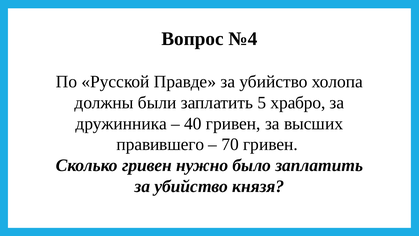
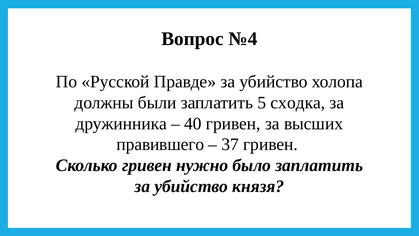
храбро: храбро -> сходка (298, 102)
70: 70 -> 37 (230, 144)
